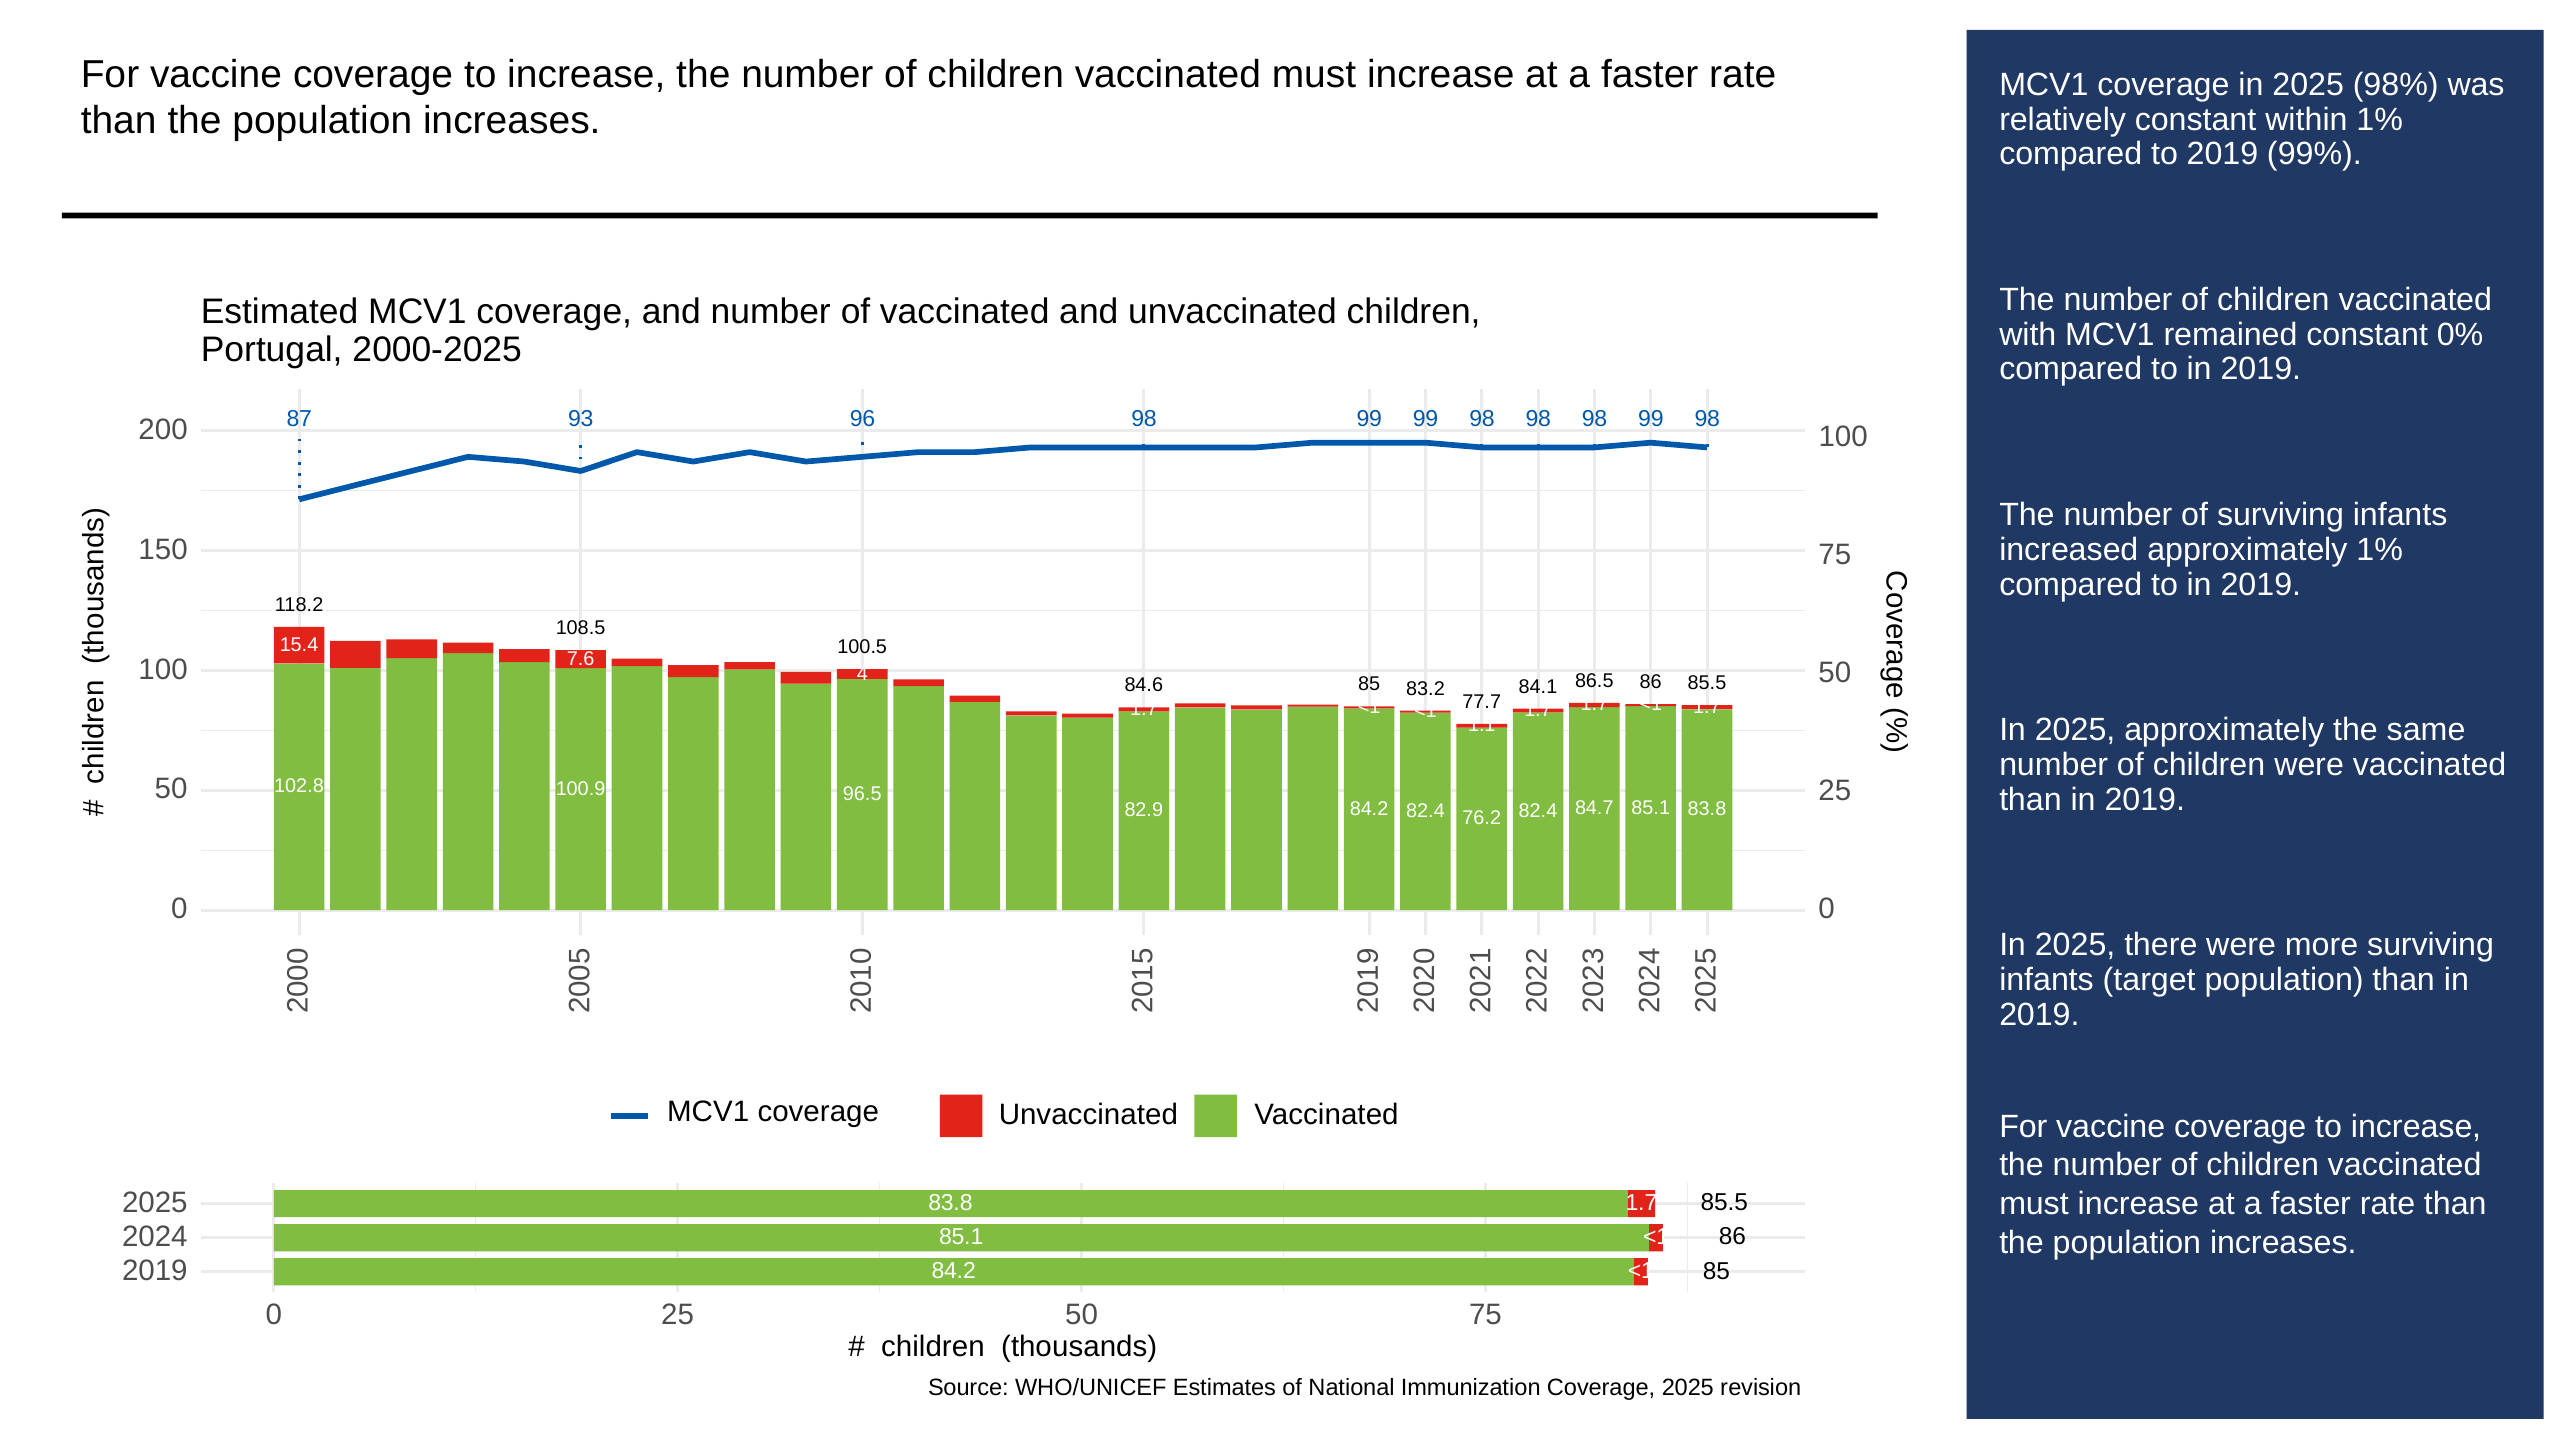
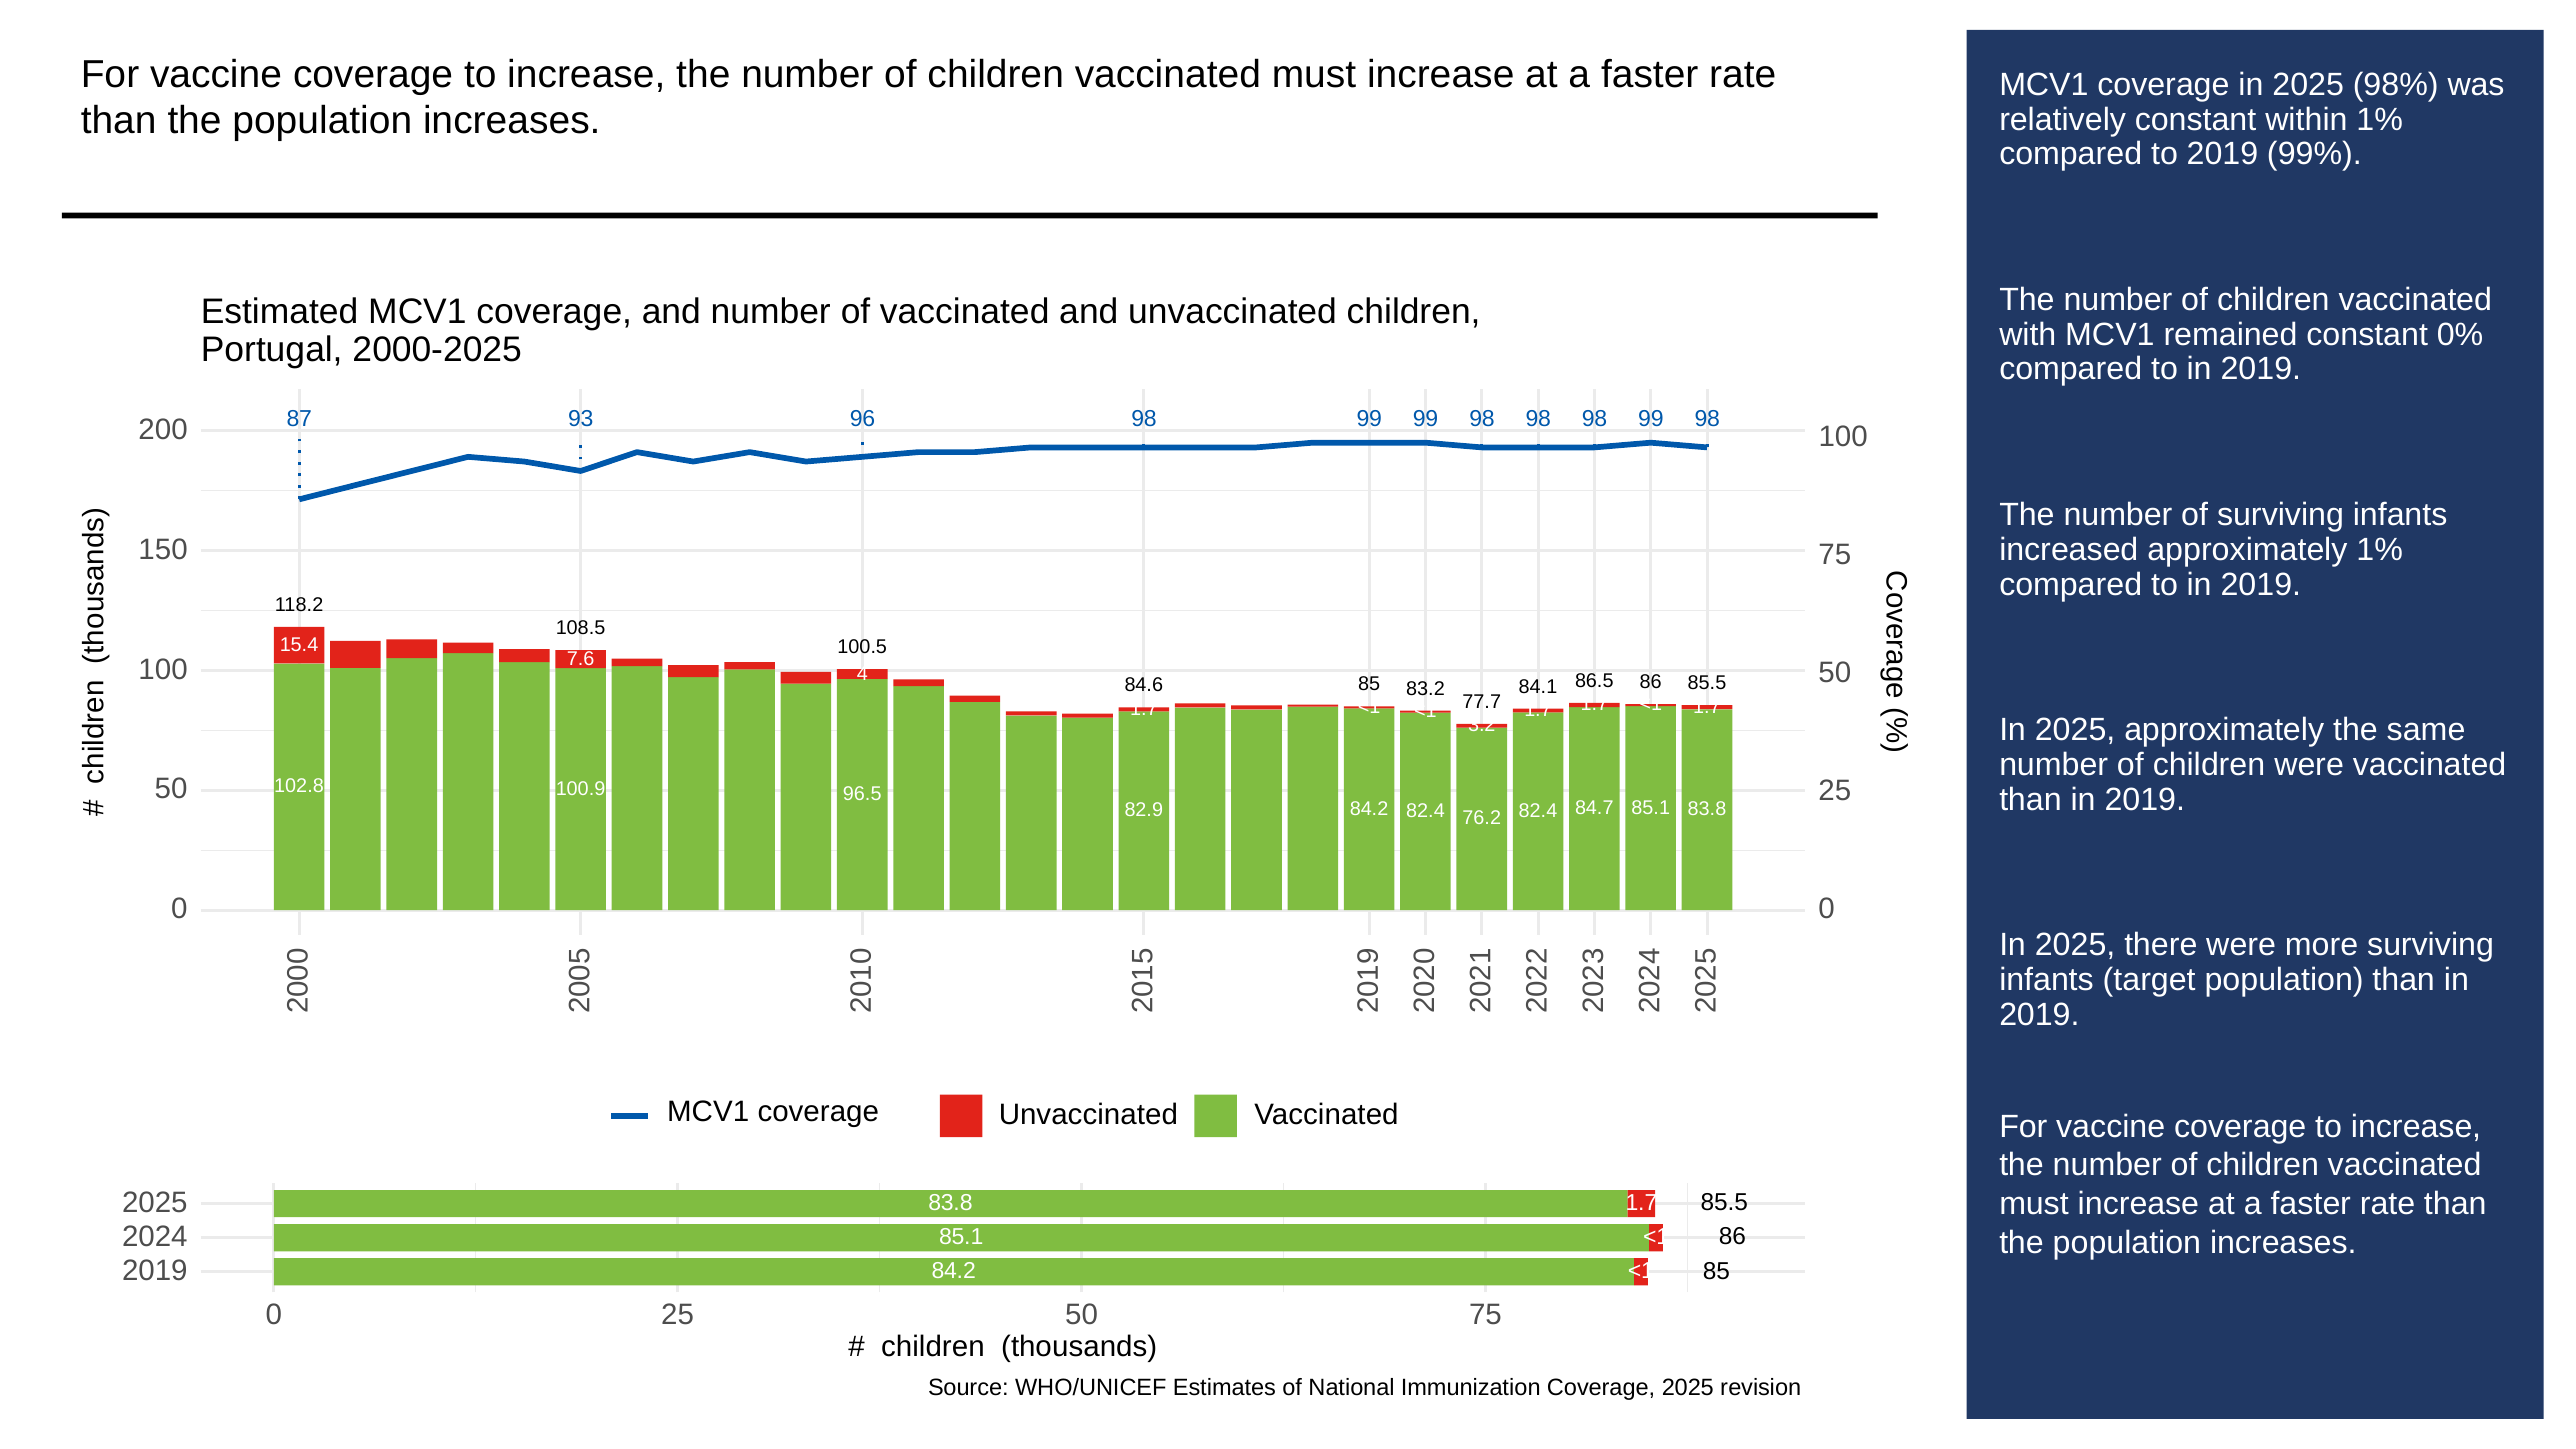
1.1: 1.1 -> 3.2 (1482, 725)
